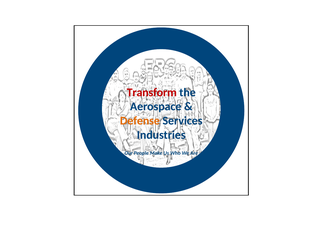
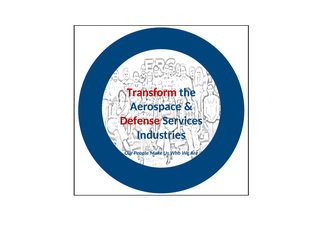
Defense colour: orange -> red (140, 121)
